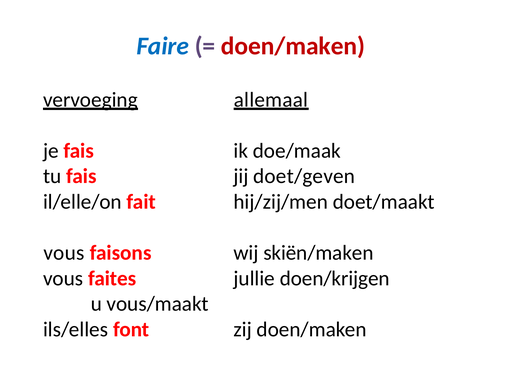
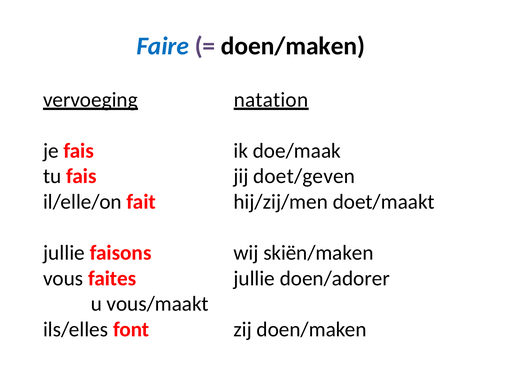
doen/maken colour: red -> black (293, 46)
allemaal: allemaal -> natation (271, 100)
vous: vous -> jullie (64, 253)
doen/krijgen: doen/krijgen -> doen/adorer (335, 278)
